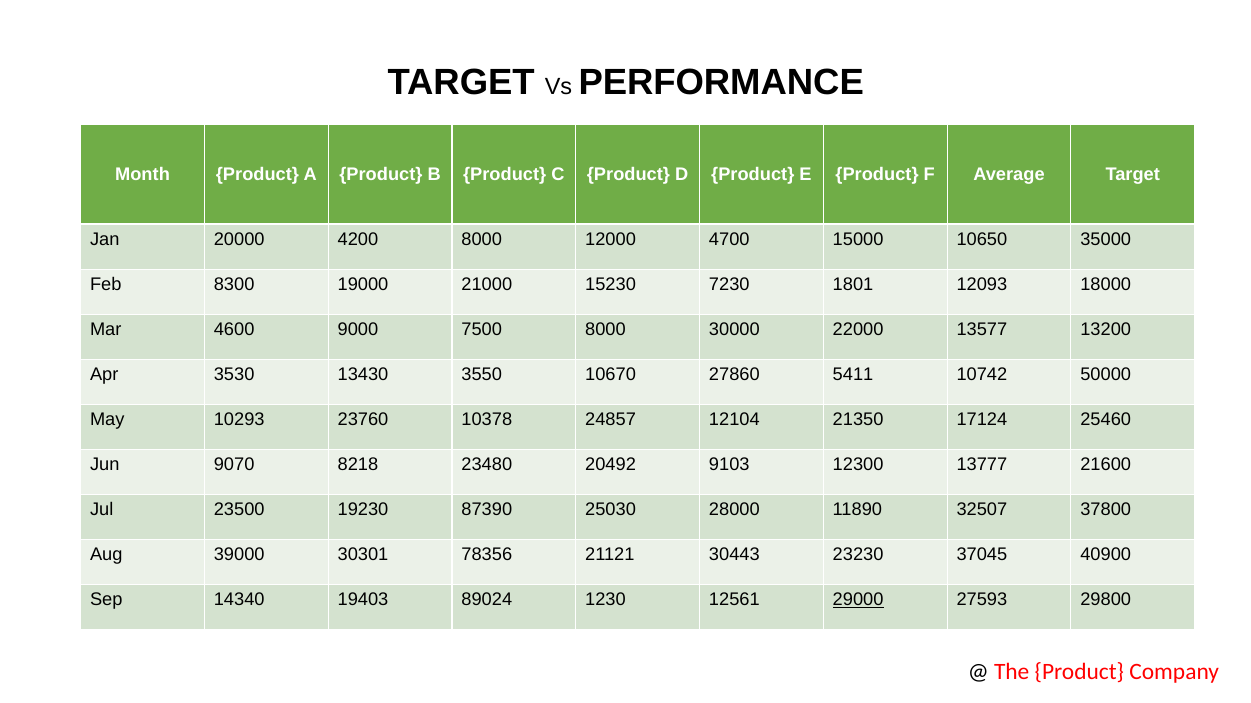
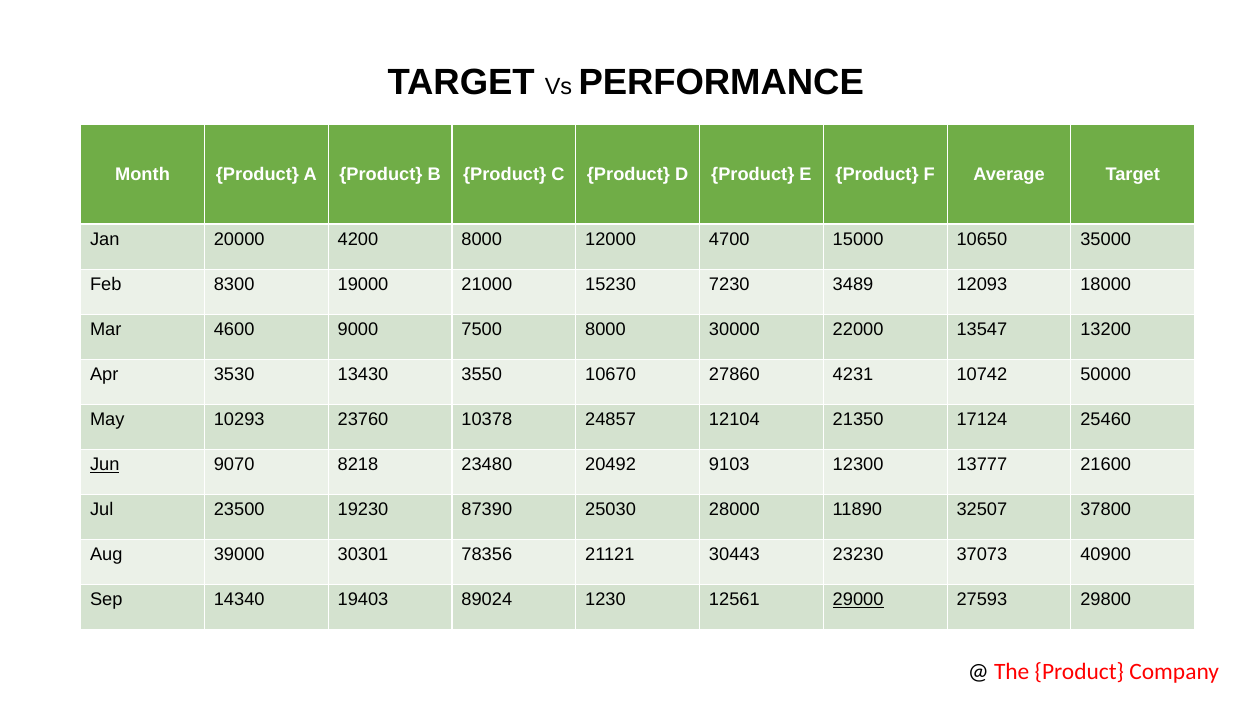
1801: 1801 -> 3489 (853, 285)
13577: 13577 -> 13547 (982, 330)
5411: 5411 -> 4231 (853, 375)
Jun underline: none -> present (105, 465)
37045: 37045 -> 37073 (982, 555)
